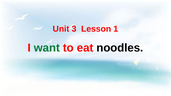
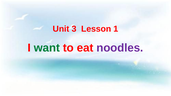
noodles colour: black -> purple (120, 48)
